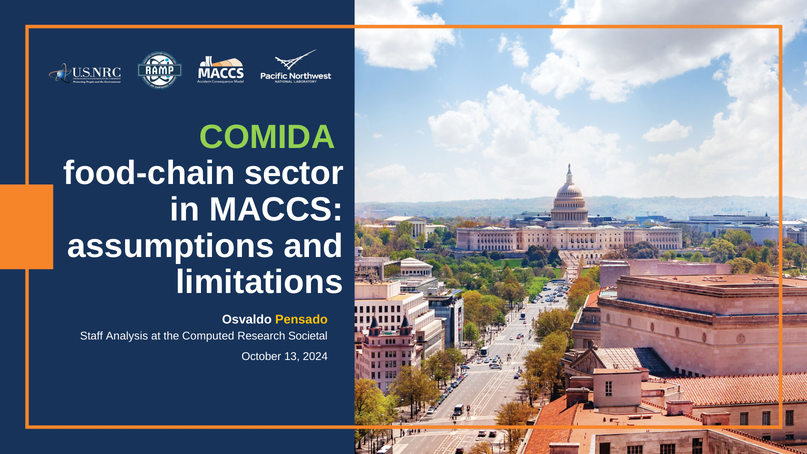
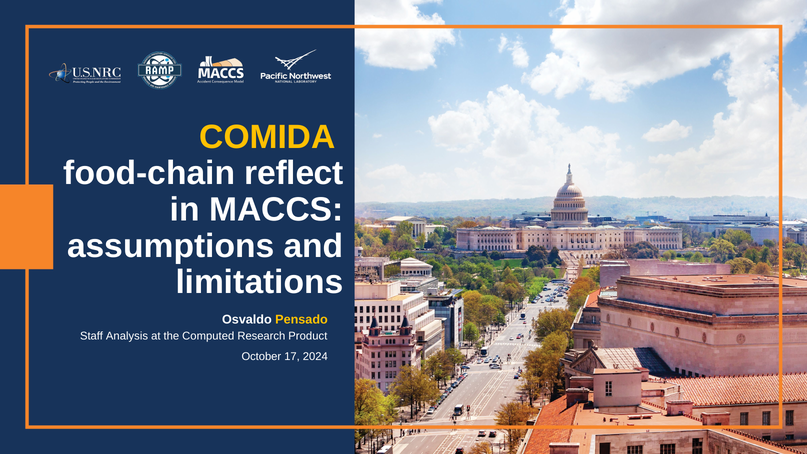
COMIDA colour: light green -> yellow (267, 137)
sector: sector -> reflect (294, 173)
Societal: Societal -> Product (308, 336)
13: 13 -> 17 (292, 356)
